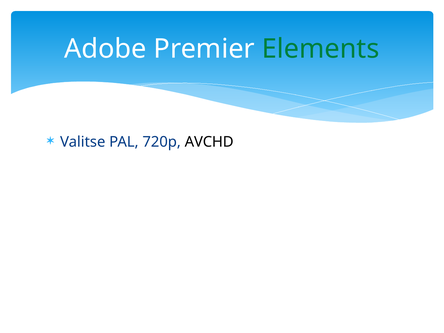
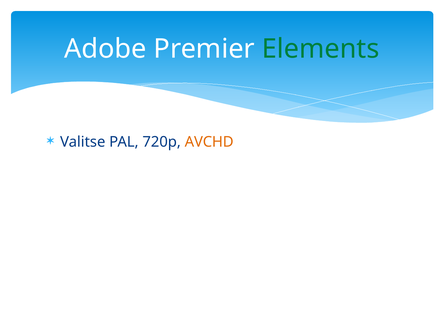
AVCHD colour: black -> orange (209, 142)
